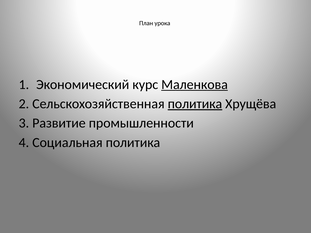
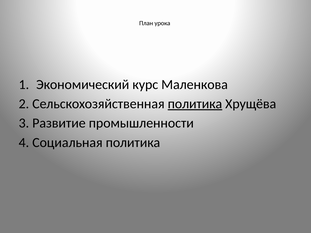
Маленкова underline: present -> none (195, 85)
